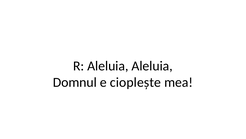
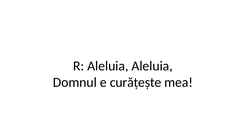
cioplește: cioplește -> curățește (136, 82)
